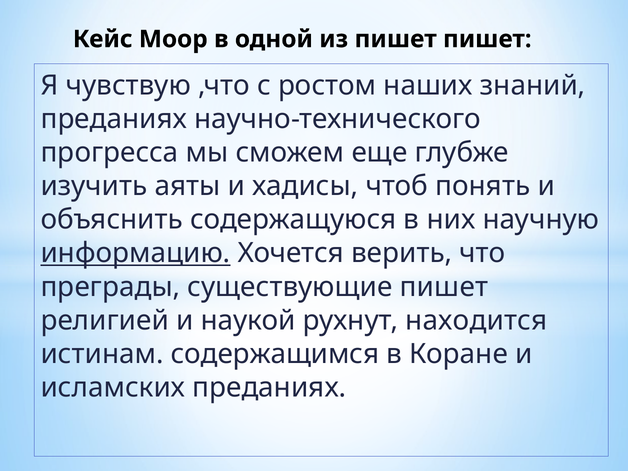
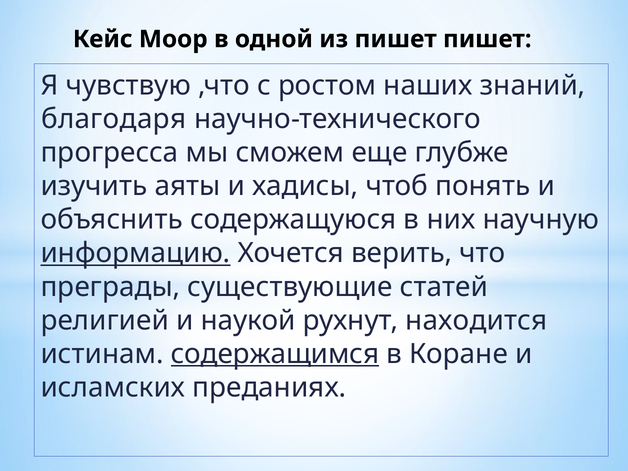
преданиях: преданиях -> благодаря (114, 119)
существующие пишет: пишет -> статей (444, 287)
содержащимся underline: none -> present (275, 354)
